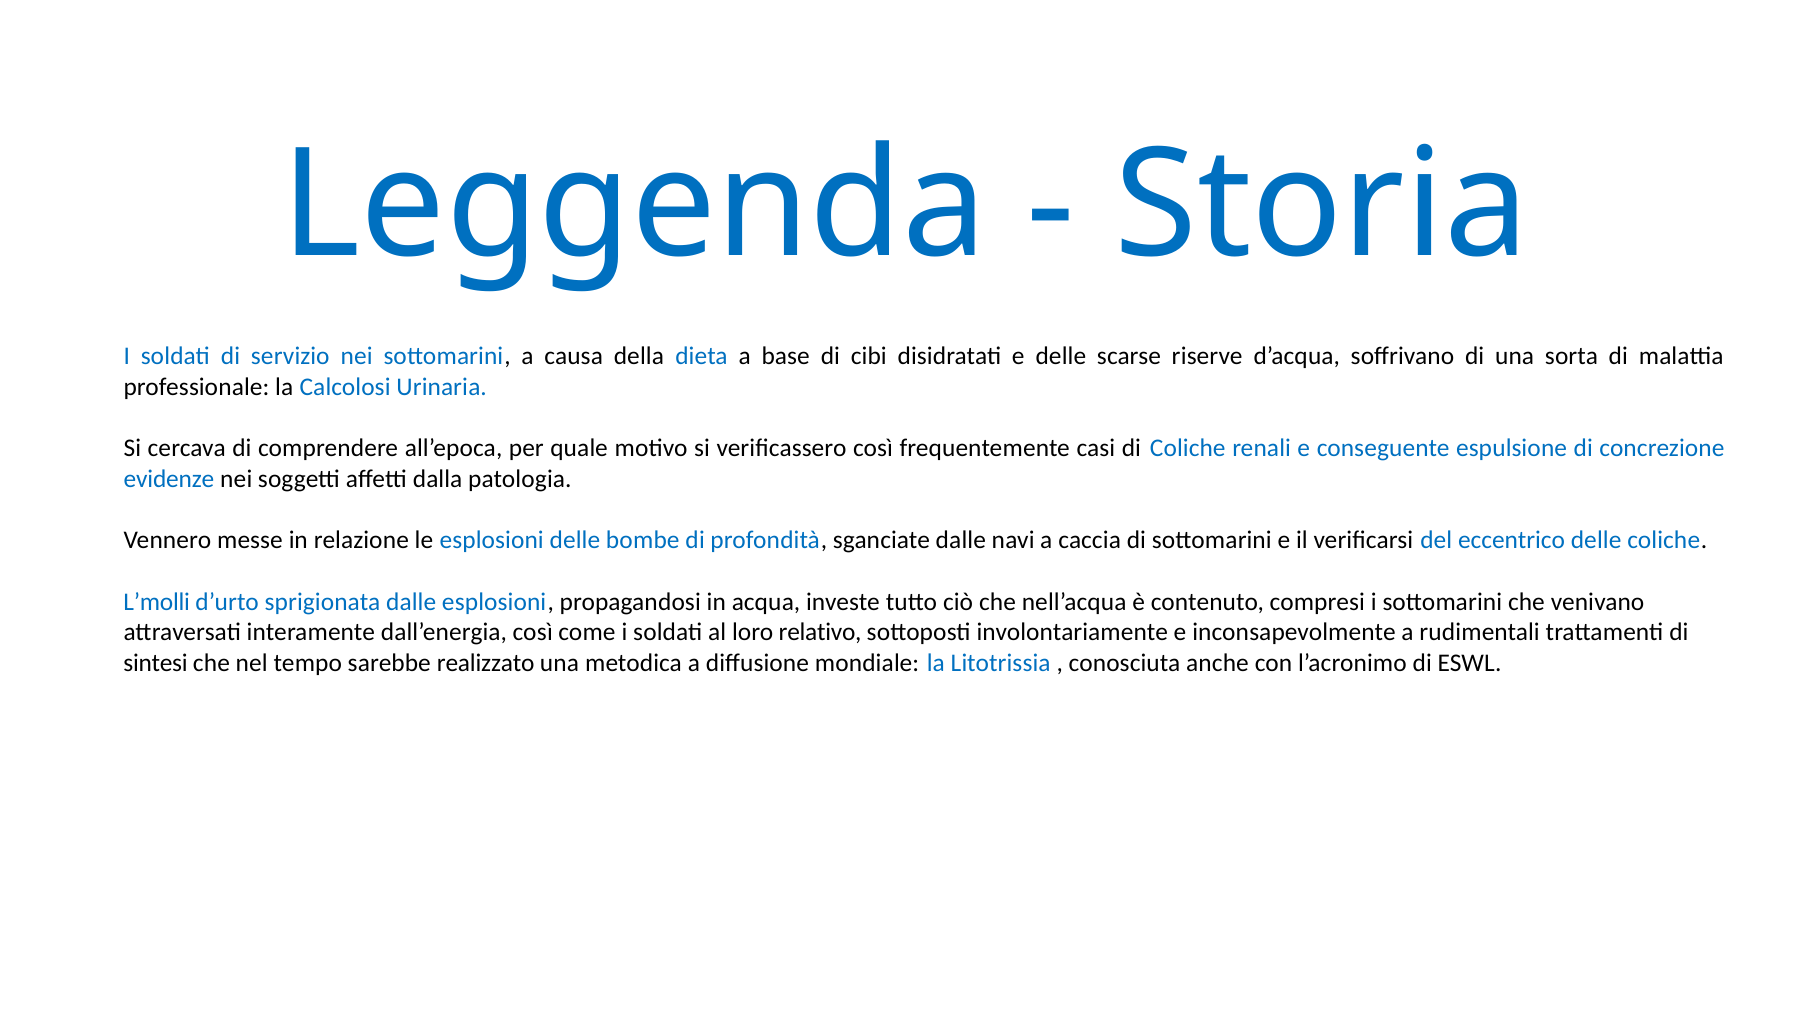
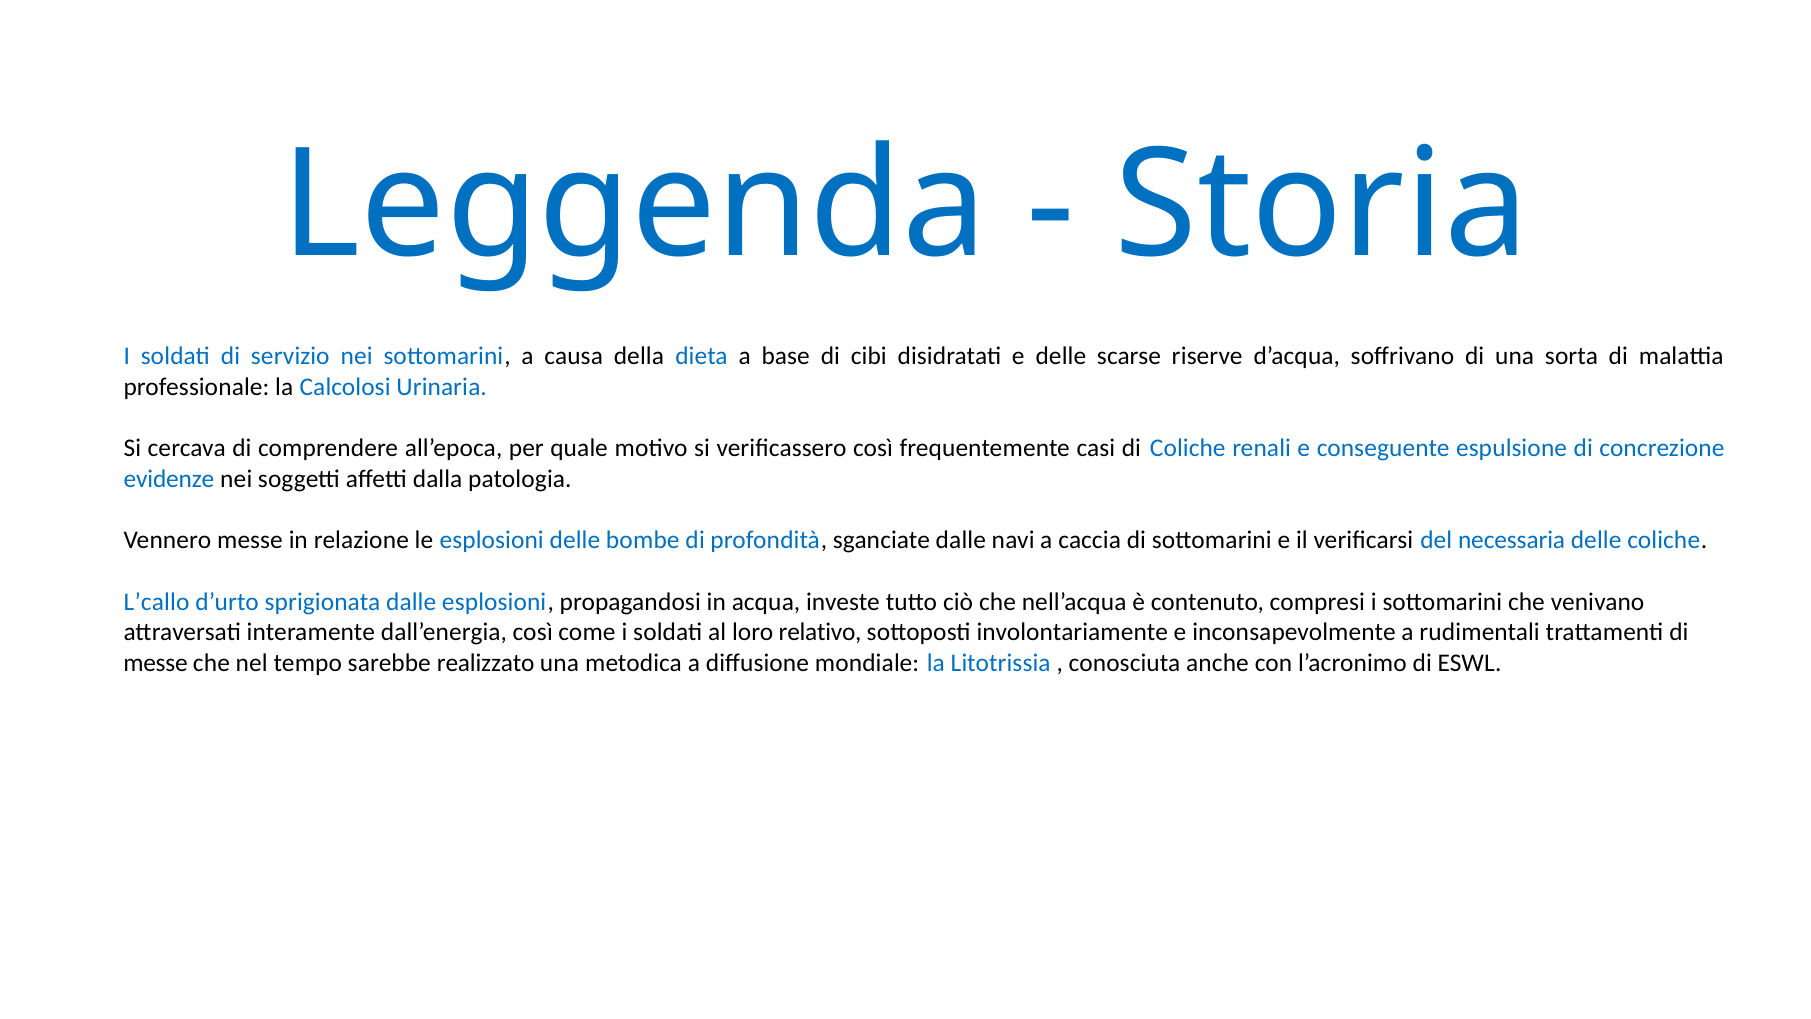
eccentrico: eccentrico -> necessaria (1512, 540)
L’molli: L’molli -> L’callo (157, 602)
sintesi: sintesi -> messe (156, 663)
